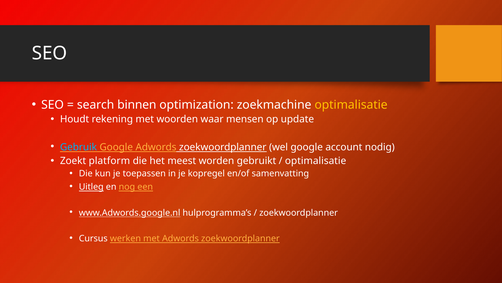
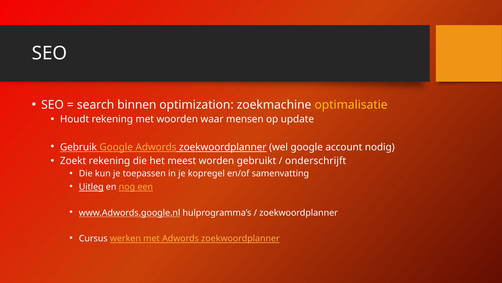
Gebruik colour: light blue -> white (78, 147)
Zoekt platform: platform -> rekening (109, 160)
optimalisatie: optimalisatie -> onderschrijft (316, 160)
